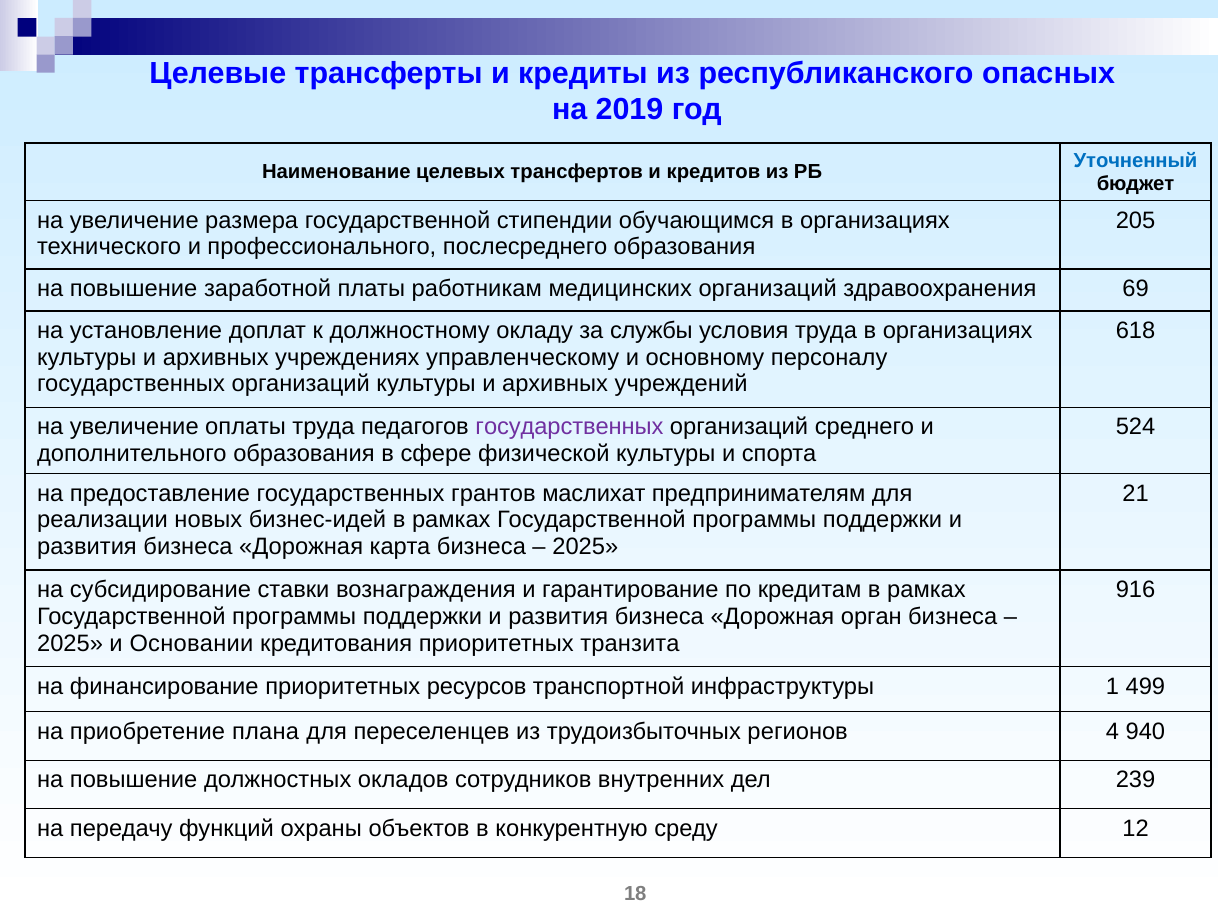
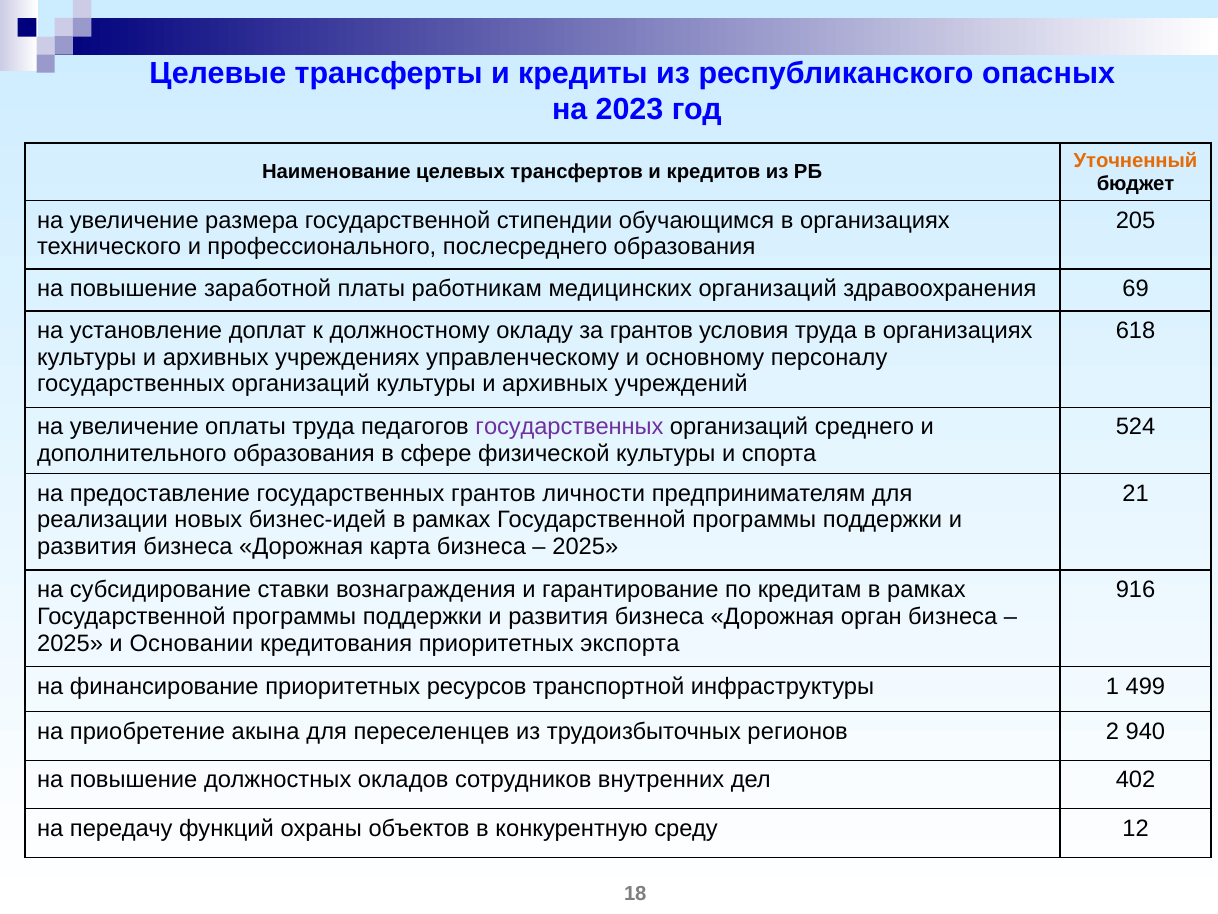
2019: 2019 -> 2023 (629, 110)
Уточненный colour: blue -> orange (1135, 161)
за службы: службы -> грантов (651, 330)
маслихат: маслихат -> личности (594, 493)
транзита: транзита -> экспорта (630, 643)
плана: плана -> акына (266, 731)
4: 4 -> 2 (1113, 731)
239: 239 -> 402 (1136, 780)
